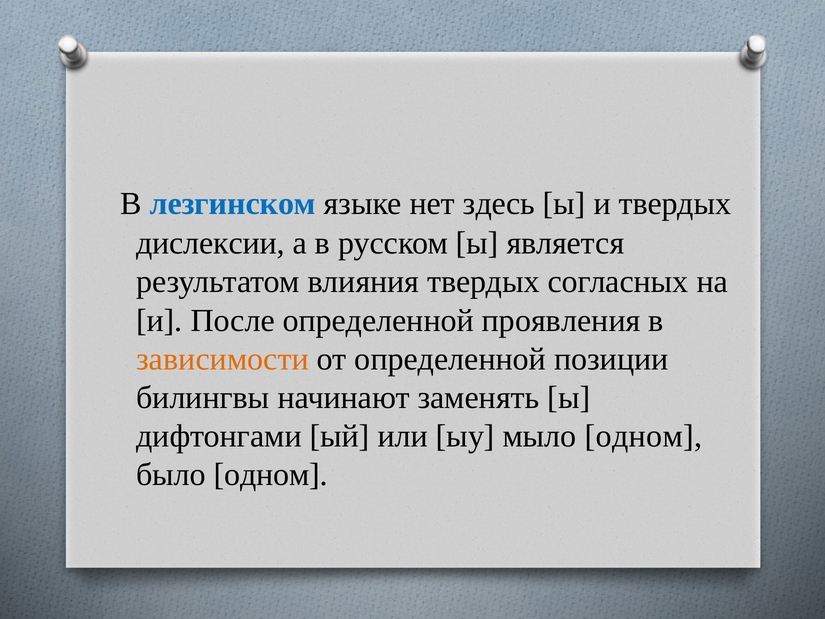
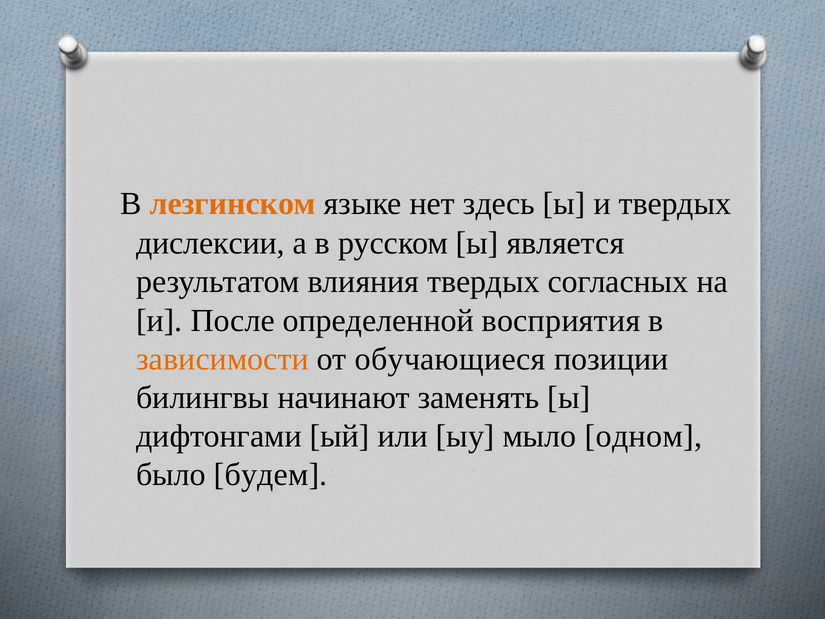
лезгинском colour: blue -> orange (233, 204)
проявления: проявления -> восприятия (561, 320)
от определенной: определенной -> обучающиеся (450, 359)
было одном: одном -> будем (271, 474)
